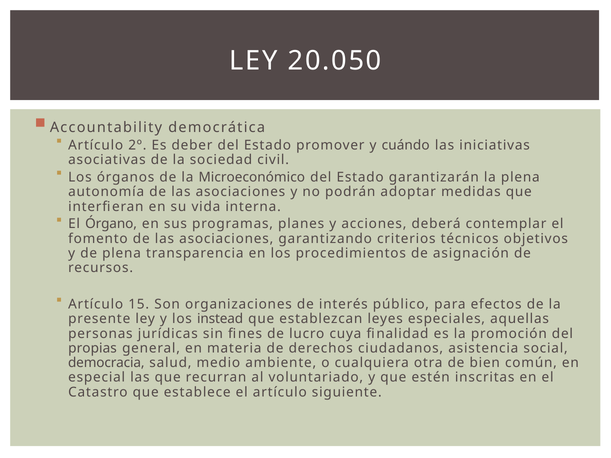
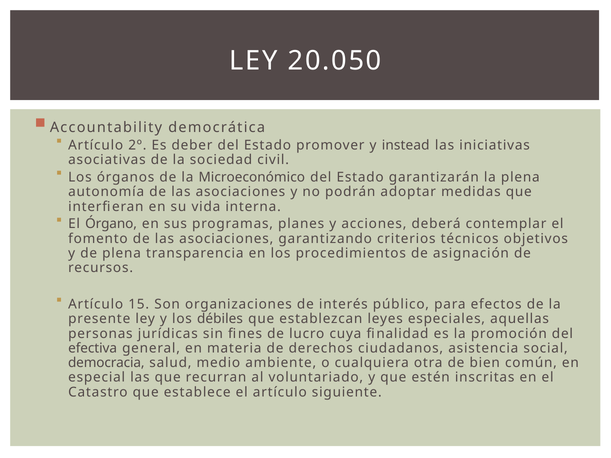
cuándo: cuándo -> instead (406, 145)
instead: instead -> débiles (220, 319)
propias: propias -> efectiva (93, 348)
